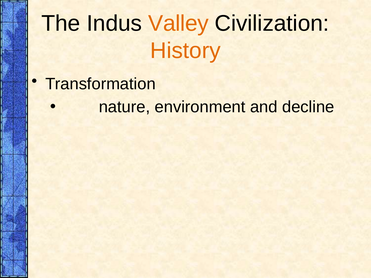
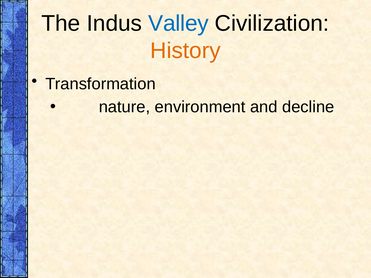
Valley colour: orange -> blue (178, 24)
